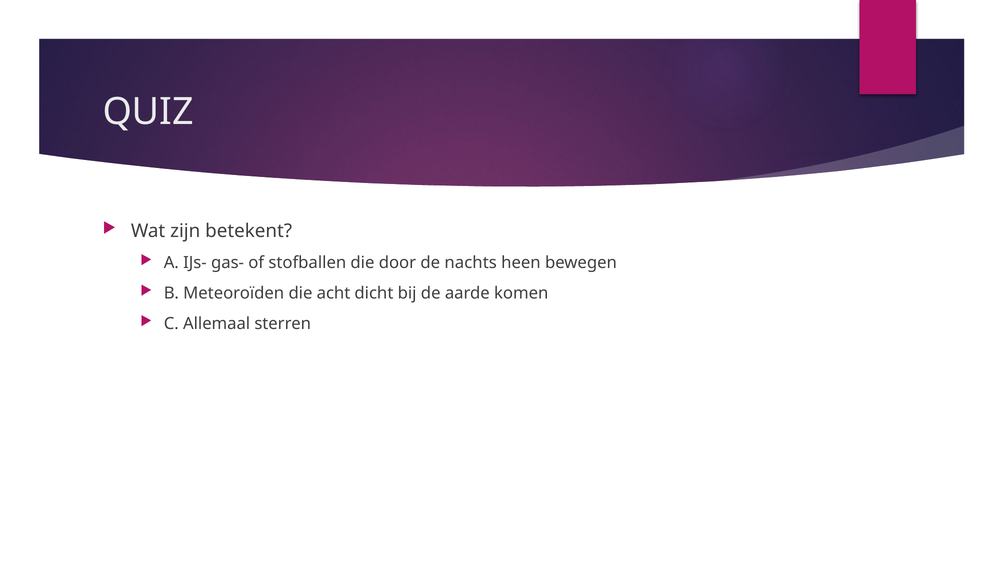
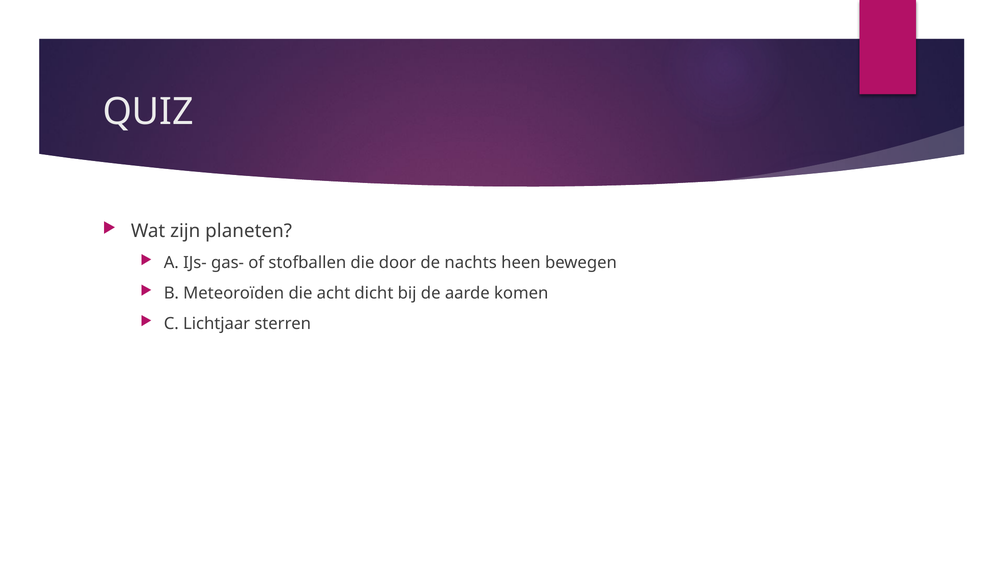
betekent: betekent -> planeten (249, 231)
Allemaal: Allemaal -> Lichtjaar (217, 323)
